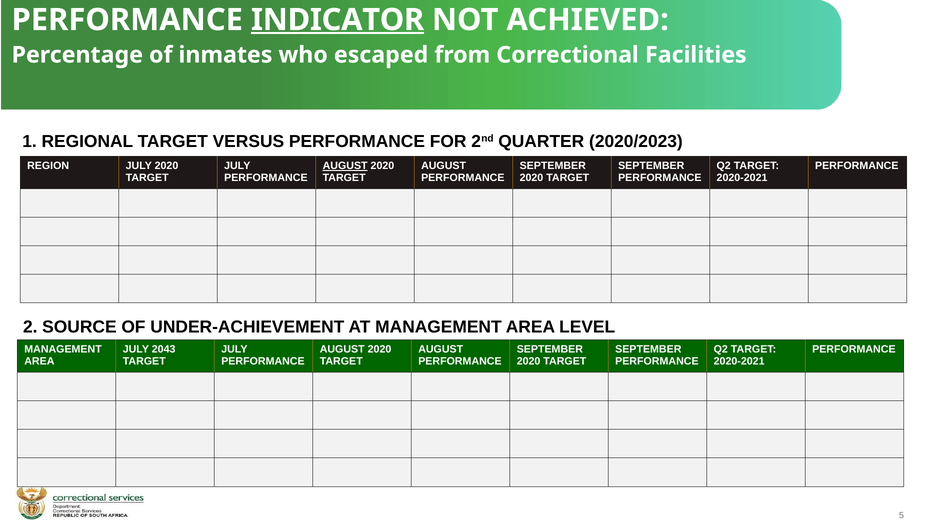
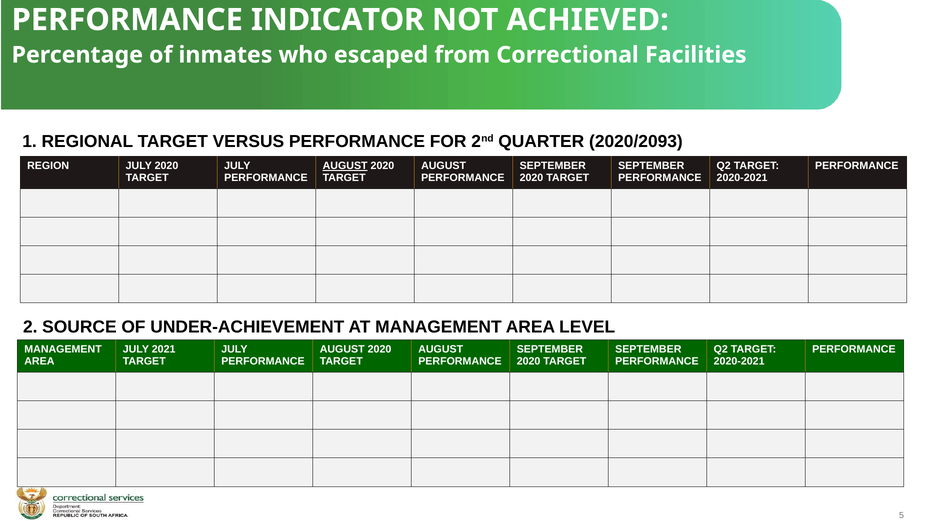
INDICATOR underline: present -> none (338, 20)
2020/2023: 2020/2023 -> 2020/2093 (636, 142)
2043: 2043 -> 2021 (164, 350)
